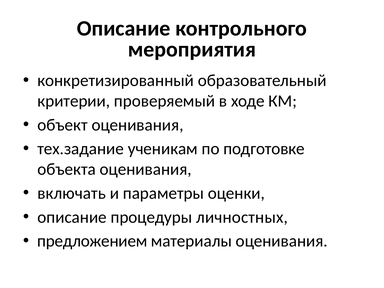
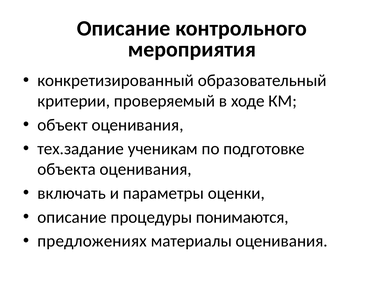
личностных: личностных -> понимаются (242, 217)
предложением: предложением -> предложениях (92, 241)
